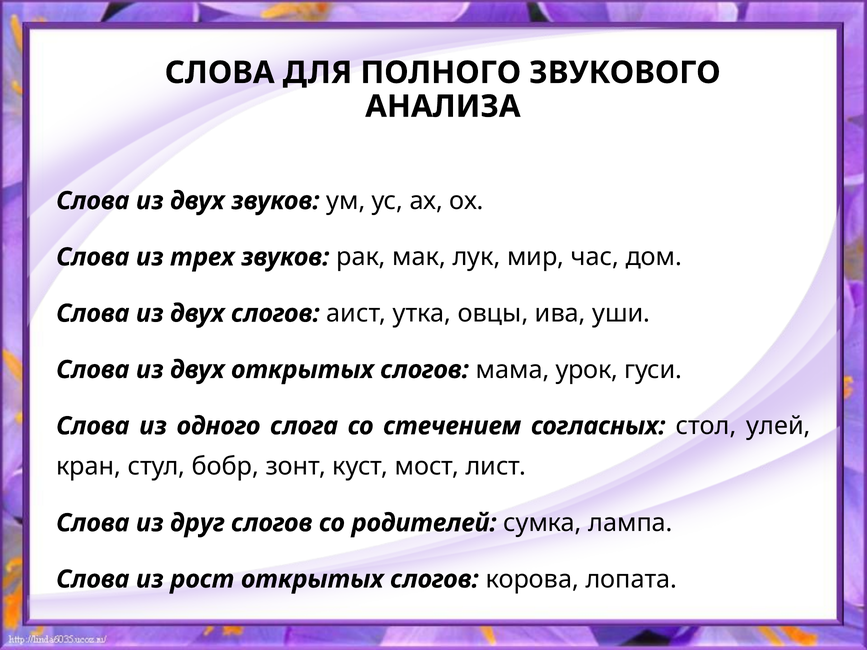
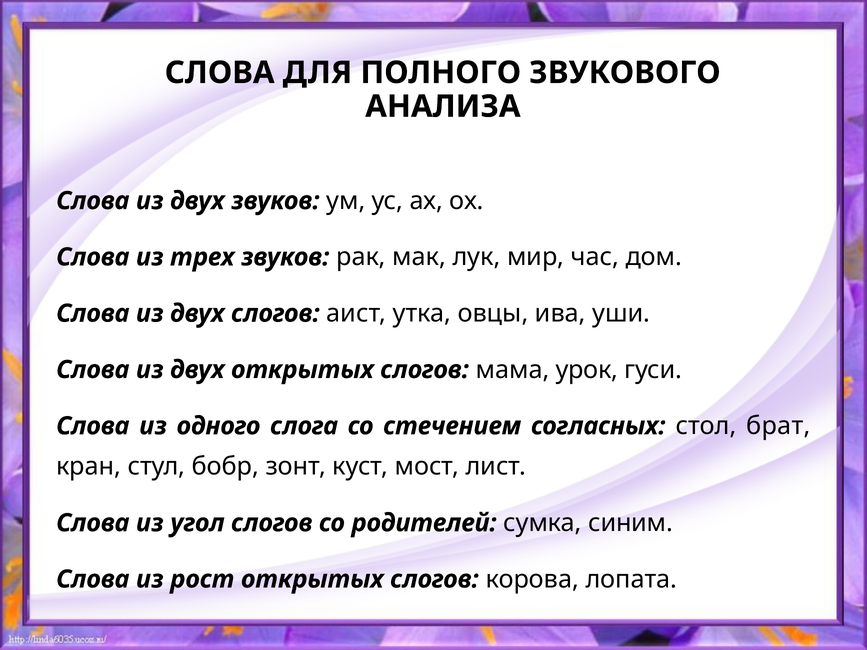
улей: улей -> брат (778, 426)
друг: друг -> угол (197, 523)
лампа: лампа -> синим (631, 523)
